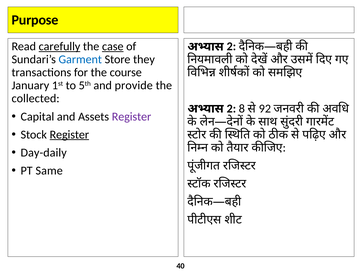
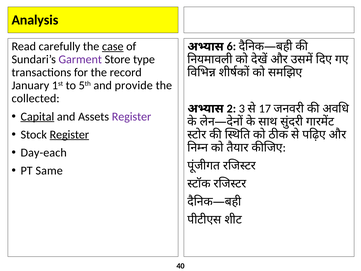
Purpose: Purpose -> Analysis (35, 20)
carefully underline: present -> none (59, 46)
2: 2 -> 6 (231, 46)
Garment colour: blue -> purple (80, 59)
they: they -> type (144, 59)
course: course -> record (126, 72)
8: 8 -> 3 (242, 108)
92: 92 -> 17 (265, 108)
Capital underline: none -> present (37, 116)
Day-daily: Day-daily -> Day-each (44, 152)
